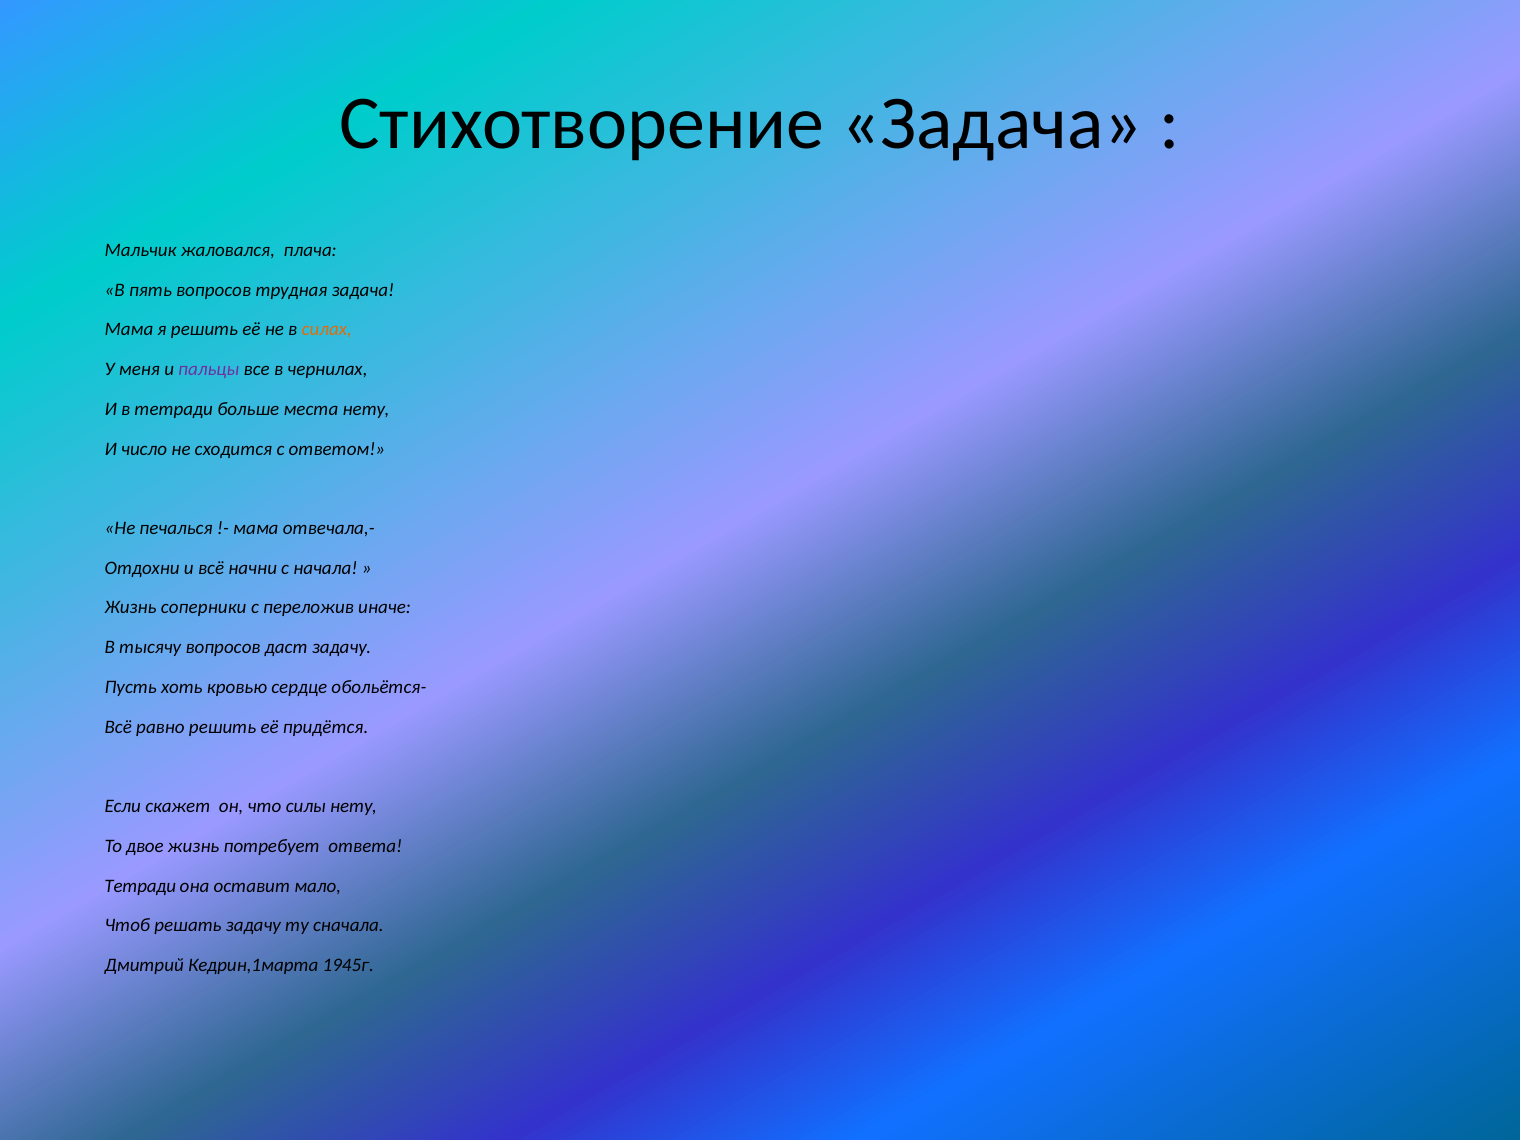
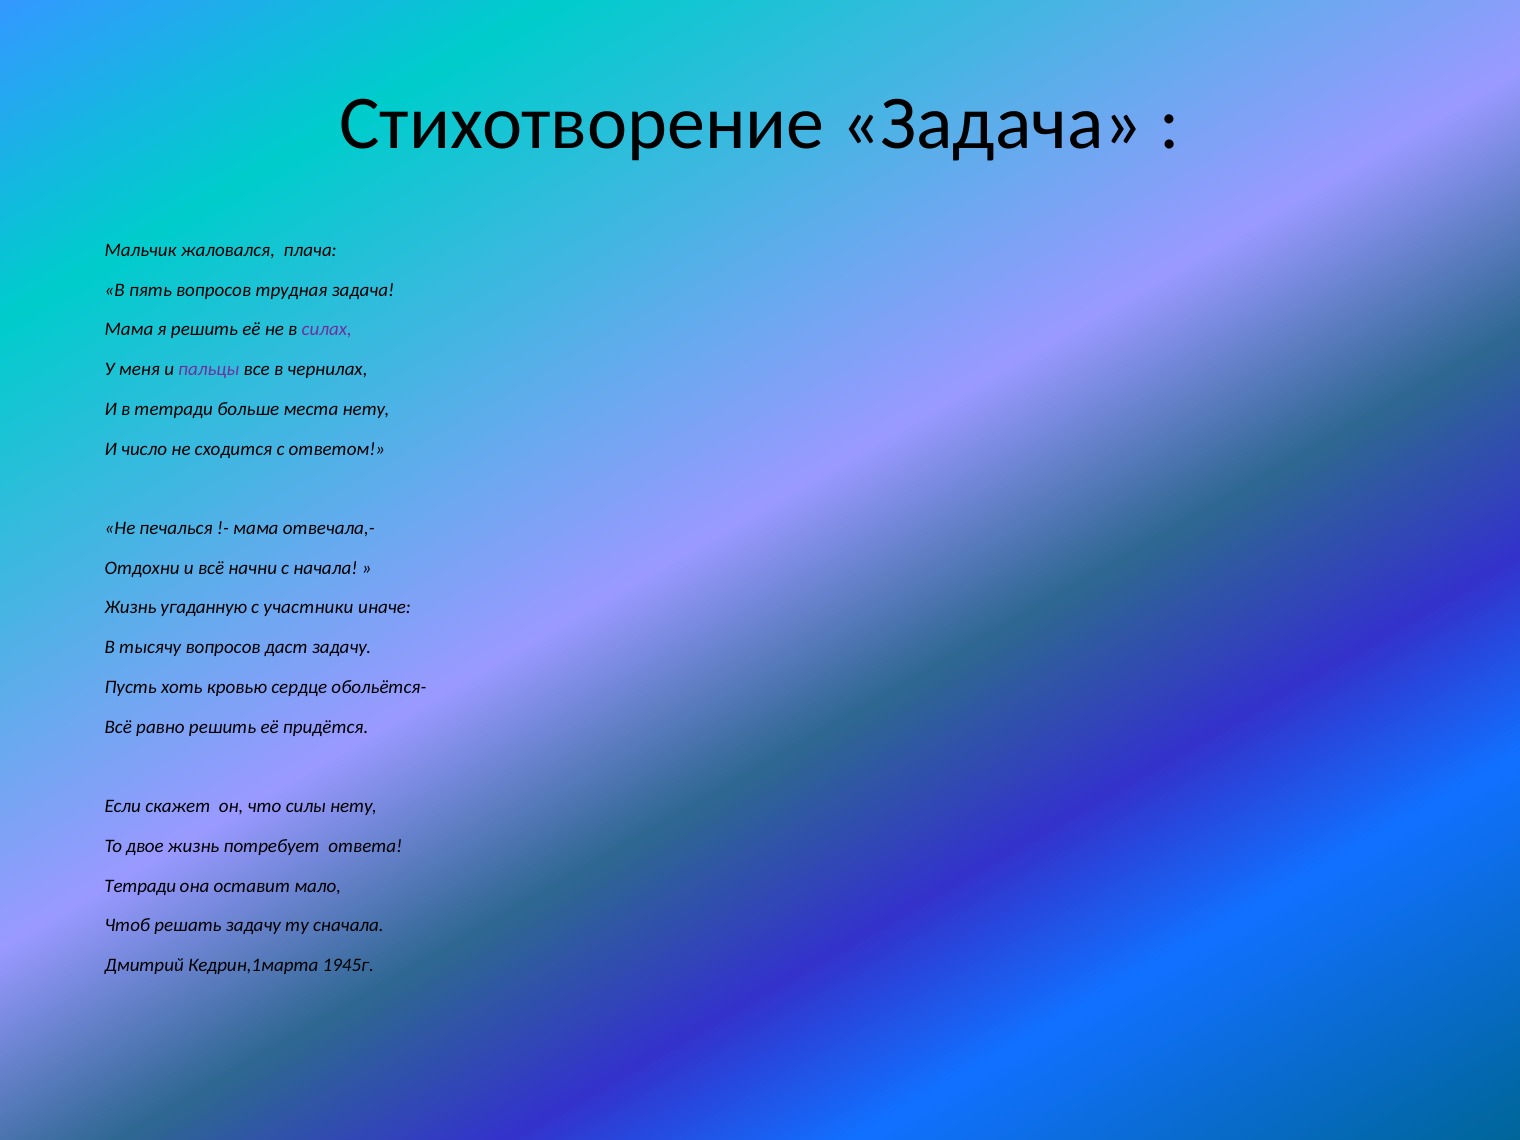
силах colour: orange -> purple (327, 330)
соперники: соперники -> угаданную (204, 608)
переложив: переложив -> участники (308, 608)
